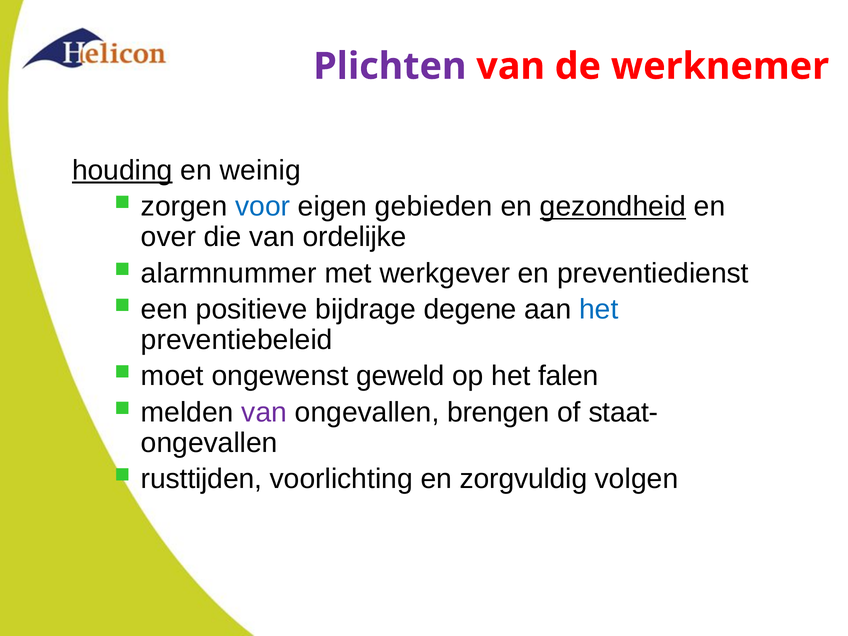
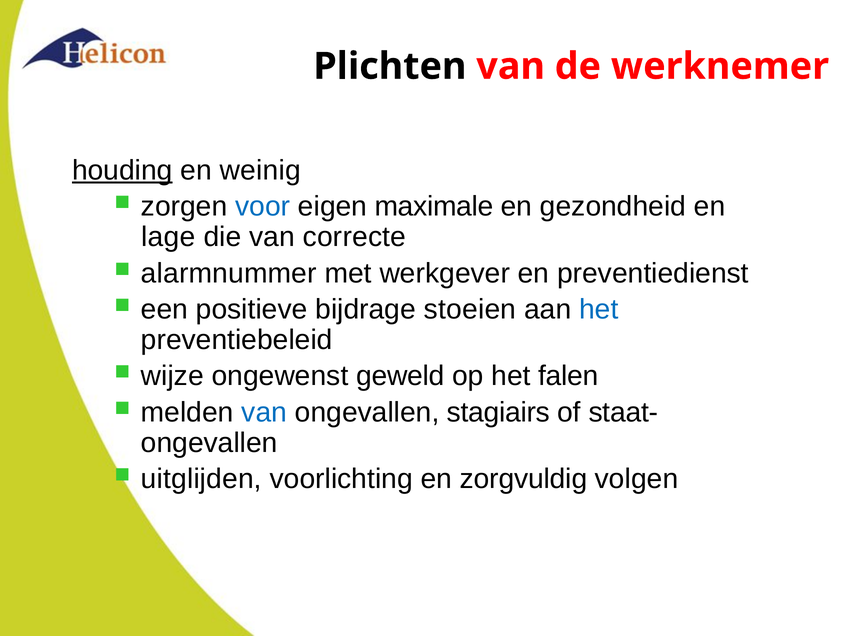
Plichten colour: purple -> black (390, 66)
gebieden: gebieden -> maximale (434, 207)
gezondheid underline: present -> none (613, 207)
over: over -> lage (168, 237)
ordelijke: ordelijke -> correcte (354, 237)
degene: degene -> stoeien (470, 309)
moet: moet -> wijze (172, 376)
van colour: purple -> blue (264, 412)
brengen: brengen -> stagiairs (498, 412)
rusttijden: rusttijden -> uitglijden (201, 479)
